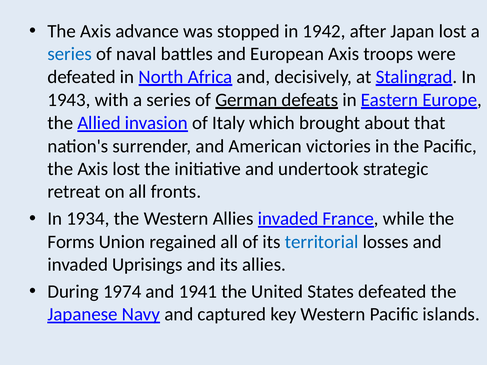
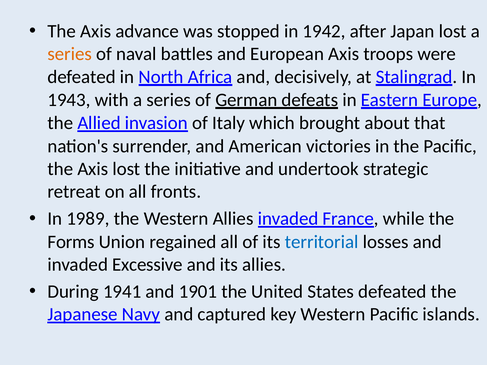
series colour: blue -> orange (70, 54)
1934: 1934 -> 1989 (88, 219)
Uprisings: Uprisings -> Excessive (147, 265)
1974: 1974 -> 1941 (122, 292)
1941: 1941 -> 1901 (198, 292)
